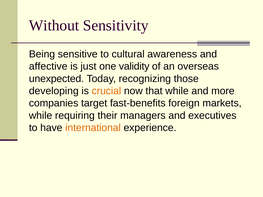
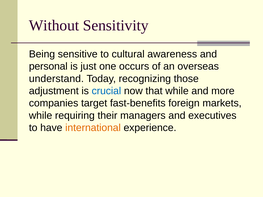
affective: affective -> personal (48, 66)
validity: validity -> occurs (134, 66)
unexpected: unexpected -> understand (56, 79)
developing: developing -> adjustment (54, 91)
crucial colour: orange -> blue (106, 91)
